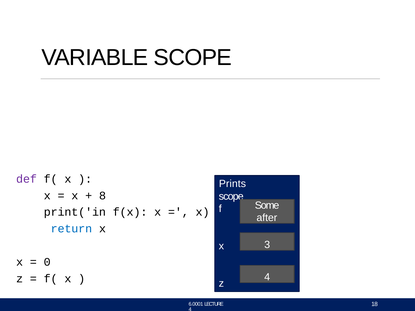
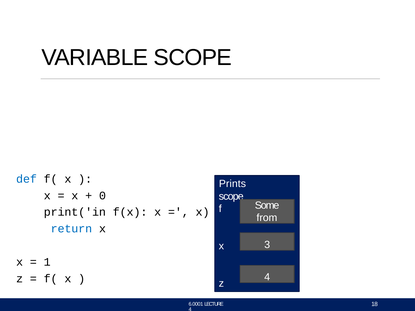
def colour: purple -> blue (26, 179)
8: 8 -> 0 (102, 196)
after: after -> from (267, 218)
0: 0 -> 1 (47, 262)
